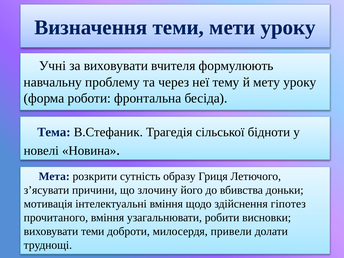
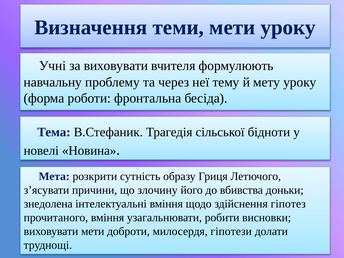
мотивація: мотивація -> знедолена (48, 204)
виховувати теми: теми -> мети (93, 231)
привели: привели -> гіпотези (231, 231)
